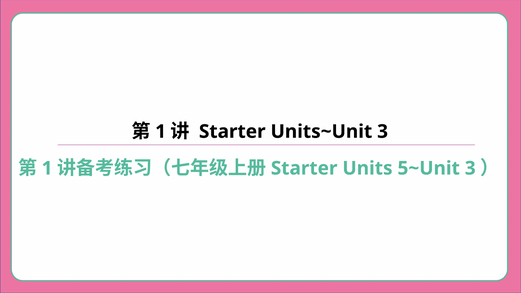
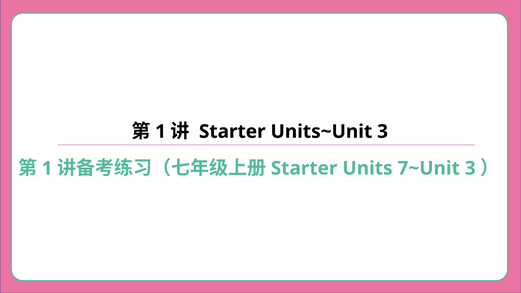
5~Unit: 5~Unit -> 7~Unit (429, 168)
